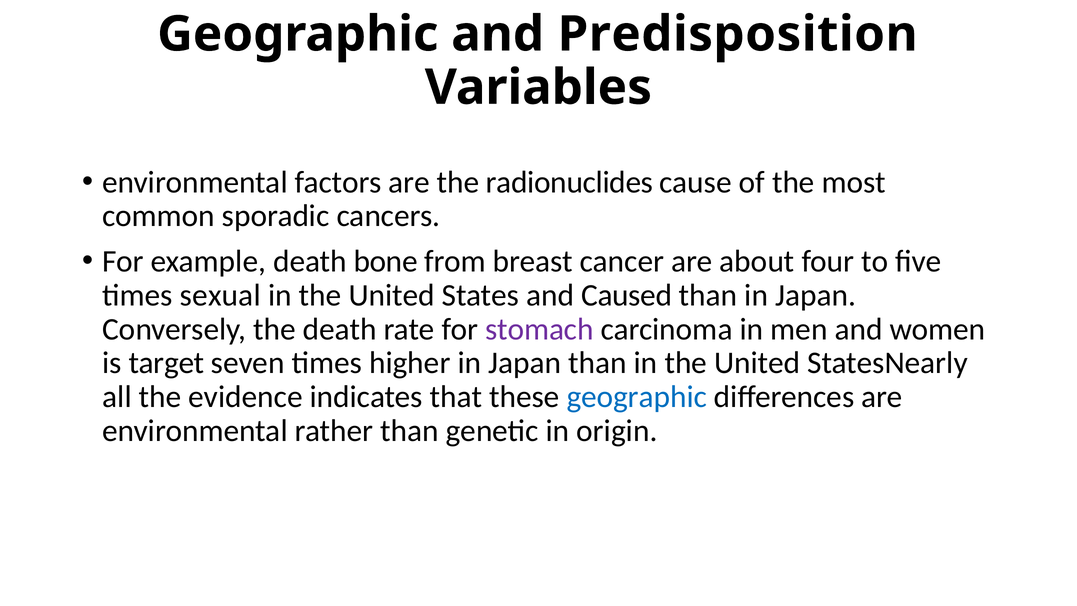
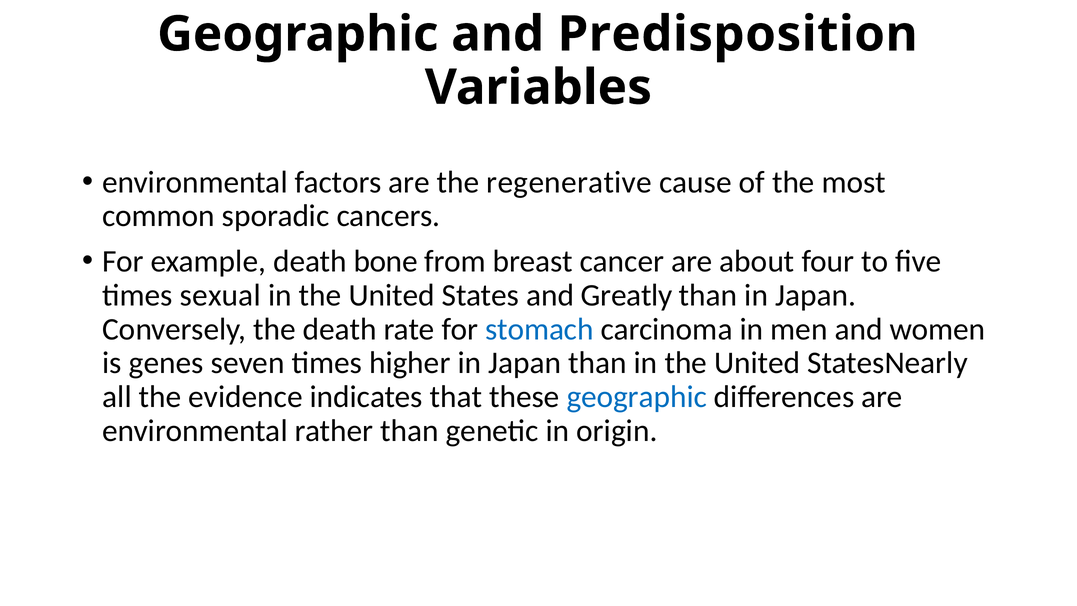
radionuclides: radionuclides -> regenerative (569, 182)
Caused: Caused -> Greatly (627, 295)
stomach colour: purple -> blue (539, 329)
target: target -> genes (166, 363)
